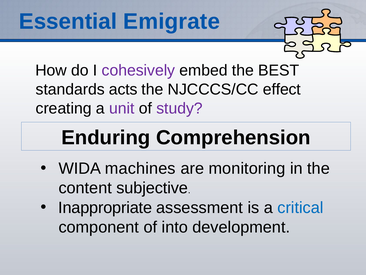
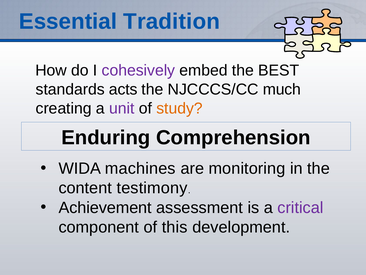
Emigrate: Emigrate -> Tradition (172, 21)
effect: effect -> much (282, 89)
study colour: purple -> orange (179, 108)
subjective: subjective -> testimony (152, 188)
Inappropriate: Inappropriate -> Achievement (105, 207)
critical colour: blue -> purple (300, 207)
into: into -> this (175, 227)
